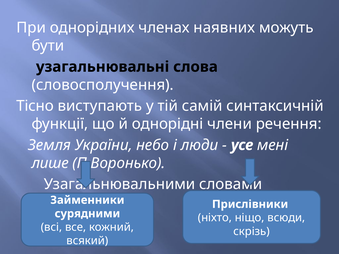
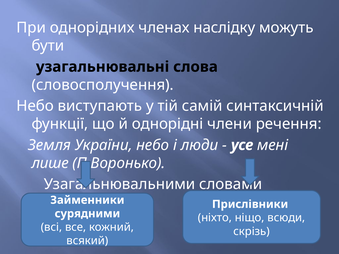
наявних: наявних -> наслідку (224, 28)
Тісно: Тісно -> Небо (35, 106)
